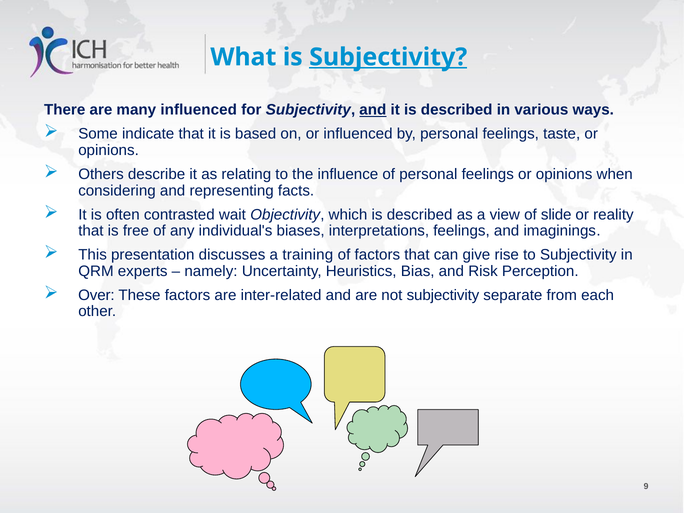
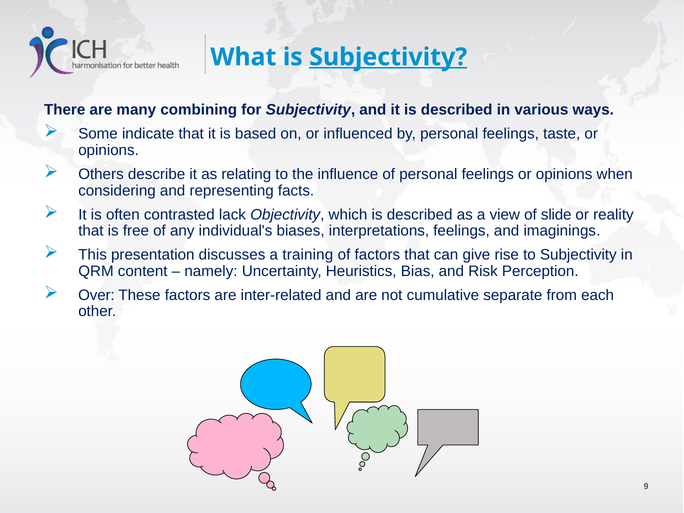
many influenced: influenced -> combining (199, 110)
and underline: present -> none (373, 110)
wait: wait -> lack (232, 215)
experts: experts -> content (143, 271)
not subjectivity: subjectivity -> cumulative (443, 295)
